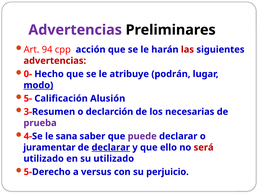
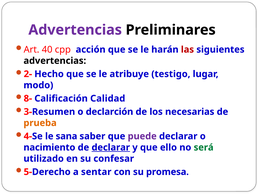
94: 94 -> 40 (47, 49)
advertencias colour: red -> black (55, 61)
0-: 0- -> 2- (28, 74)
podrán: podrán -> testigo (171, 74)
modo underline: present -> none (38, 85)
5-: 5- -> 8- (28, 98)
Alusión: Alusión -> Calidad (108, 98)
prueba colour: purple -> orange (40, 123)
juramentar: juramentar -> nacimiento (49, 147)
será colour: red -> green (204, 147)
su utilizado: utilizado -> confesar (114, 158)
versus: versus -> sentar (96, 171)
perjuicio: perjuicio -> promesa (167, 171)
